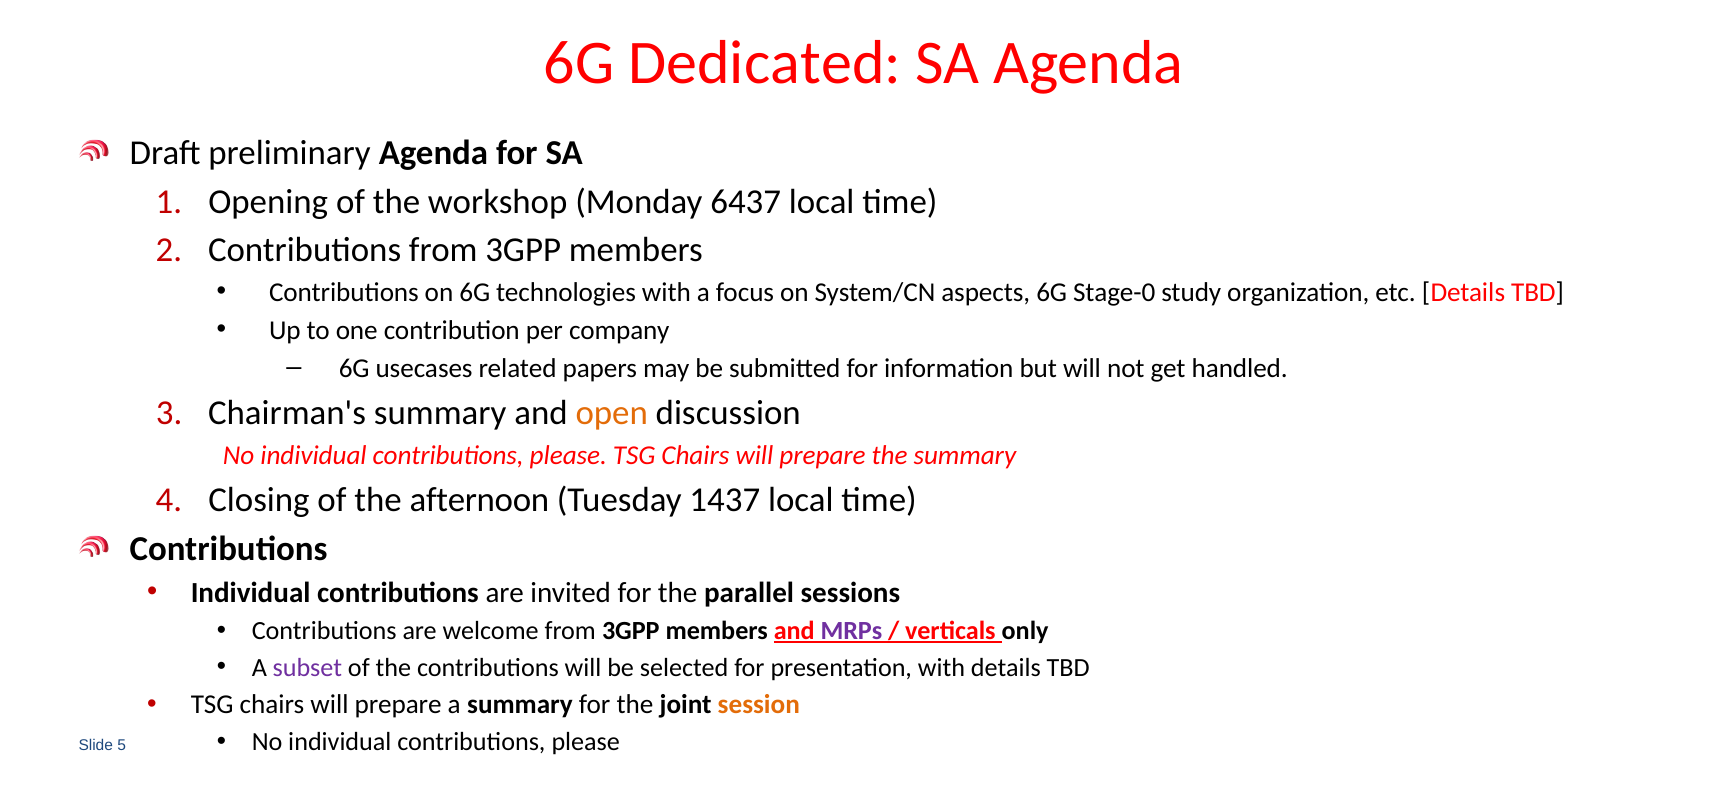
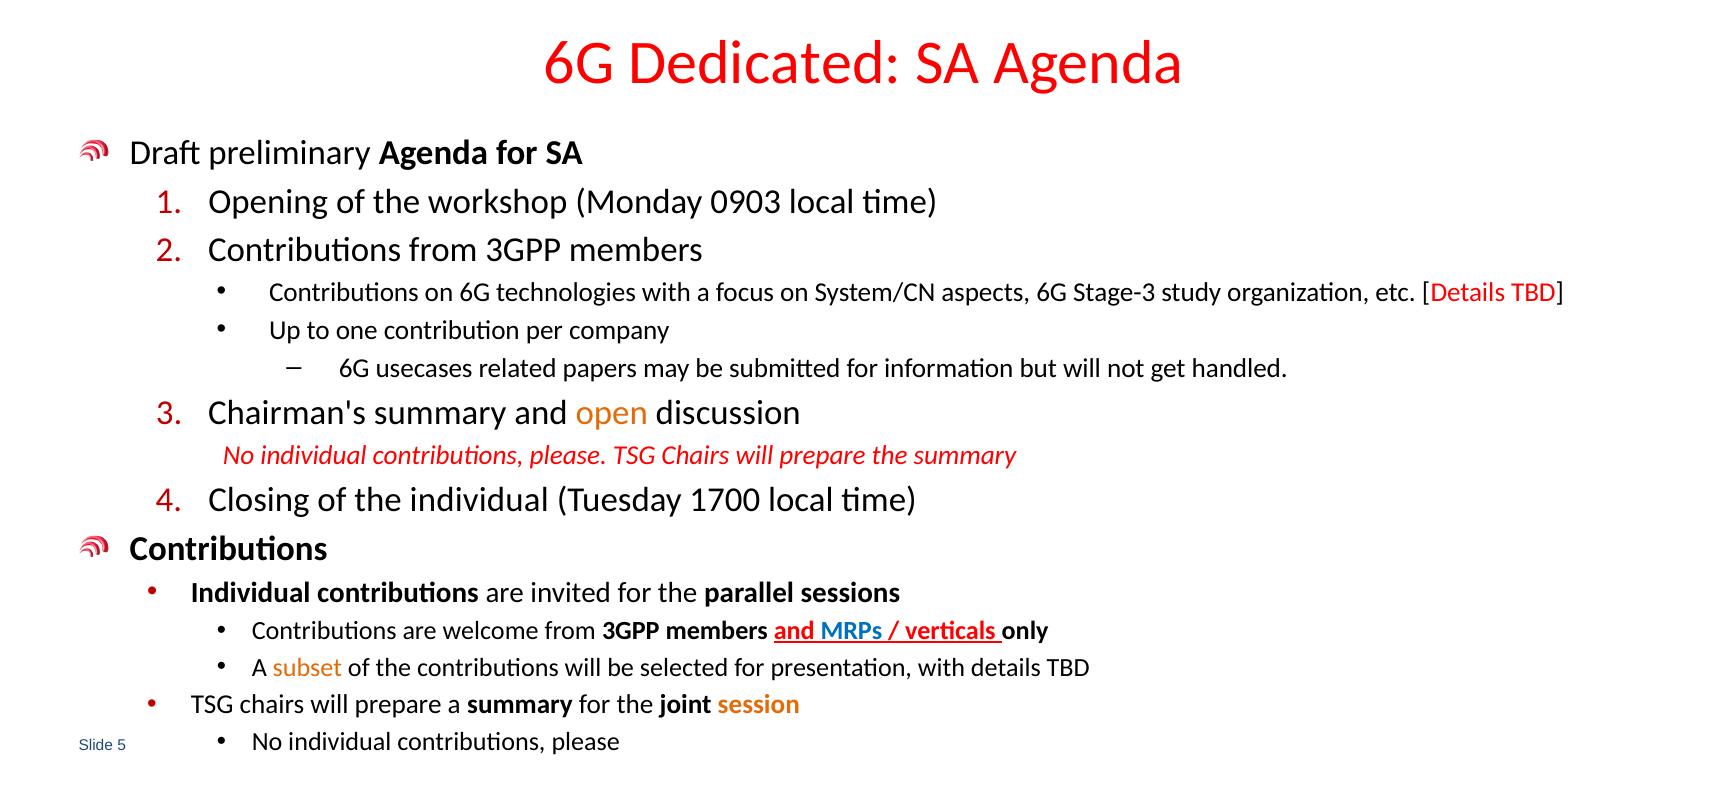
6437: 6437 -> 0903 (746, 201)
Stage-0: Stage-0 -> Stage-3 (1114, 292)
the afternoon: afternoon -> individual (479, 500)
1437: 1437 -> 1700 (725, 500)
MRPs colour: purple -> blue (851, 631)
subset colour: purple -> orange (307, 667)
